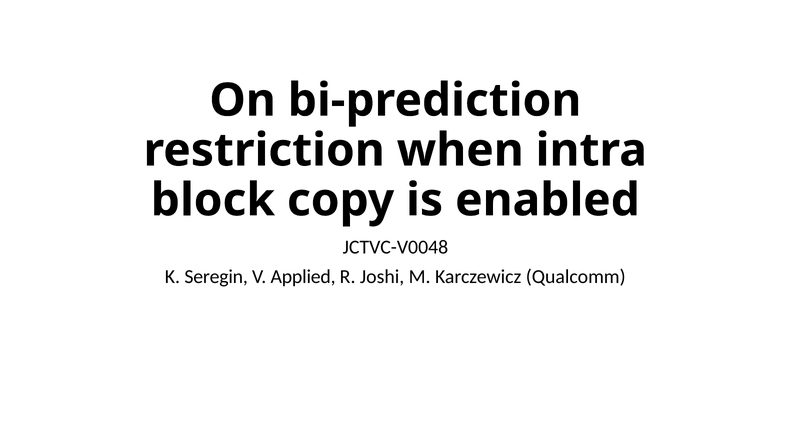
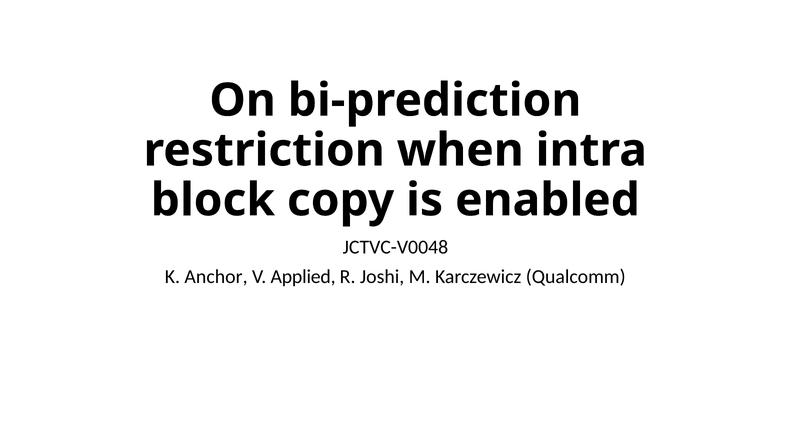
Seregin: Seregin -> Anchor (216, 277)
